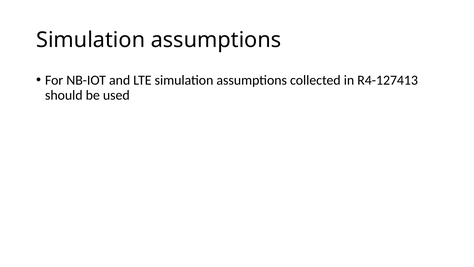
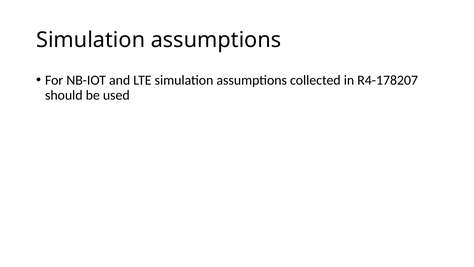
R4-127413: R4-127413 -> R4-178207 (388, 80)
